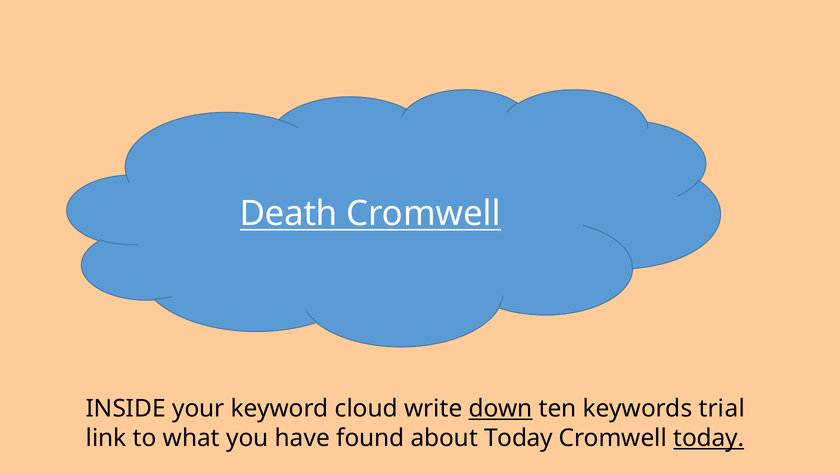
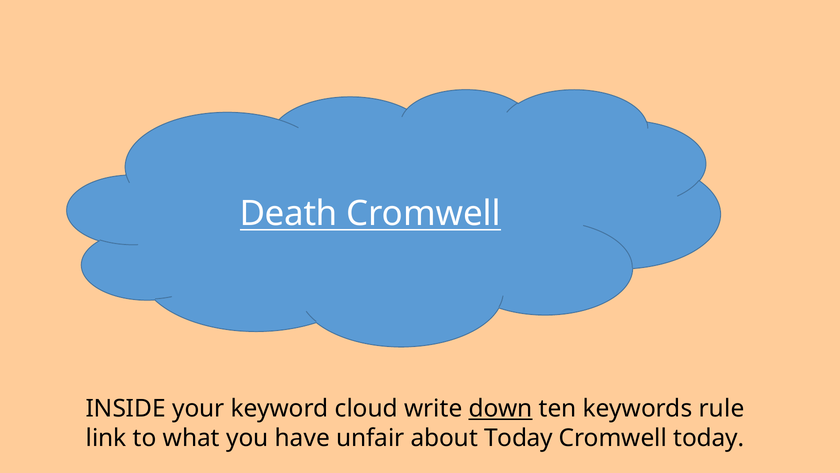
trial: trial -> rule (722, 408)
found: found -> unfair (370, 438)
today underline: present -> none (709, 438)
